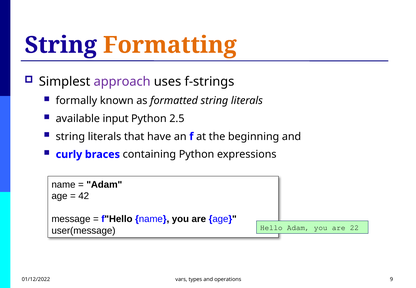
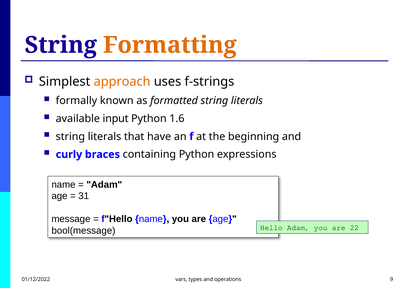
approach colour: purple -> orange (122, 82)
2.5: 2.5 -> 1.6 (177, 119)
42: 42 -> 31 (84, 196)
user(message: user(message -> bool(message (83, 231)
